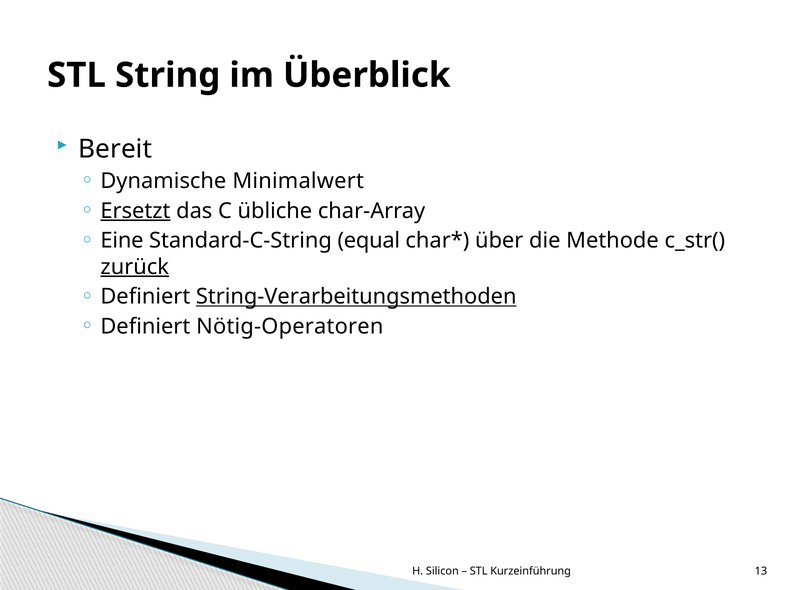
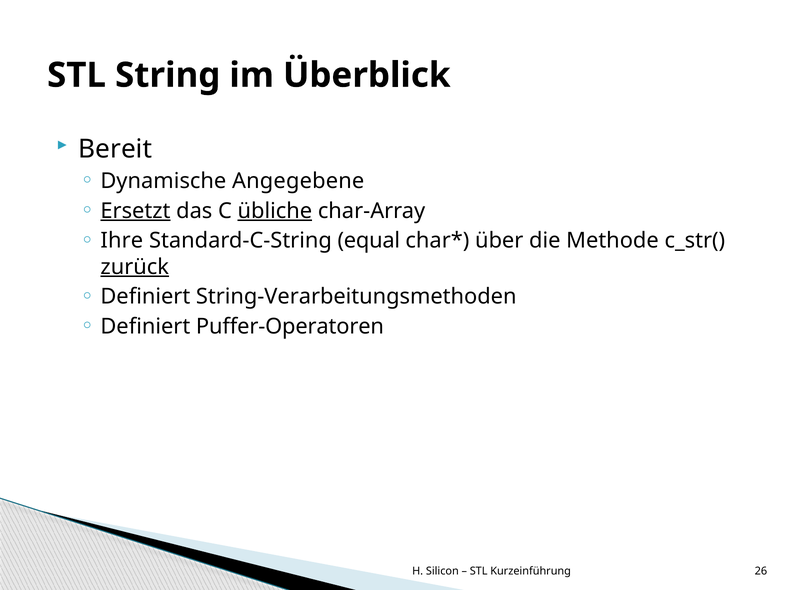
Minimalwert: Minimalwert -> Angegebene (298, 181)
übliche underline: none -> present (275, 211)
Eine: Eine -> Ihre (122, 240)
String-Verarbeitungsmethoden underline: present -> none (356, 296)
Nötig-Operatoren: Nötig-Operatoren -> Puffer-Operatoren (290, 326)
13: 13 -> 26 (761, 571)
